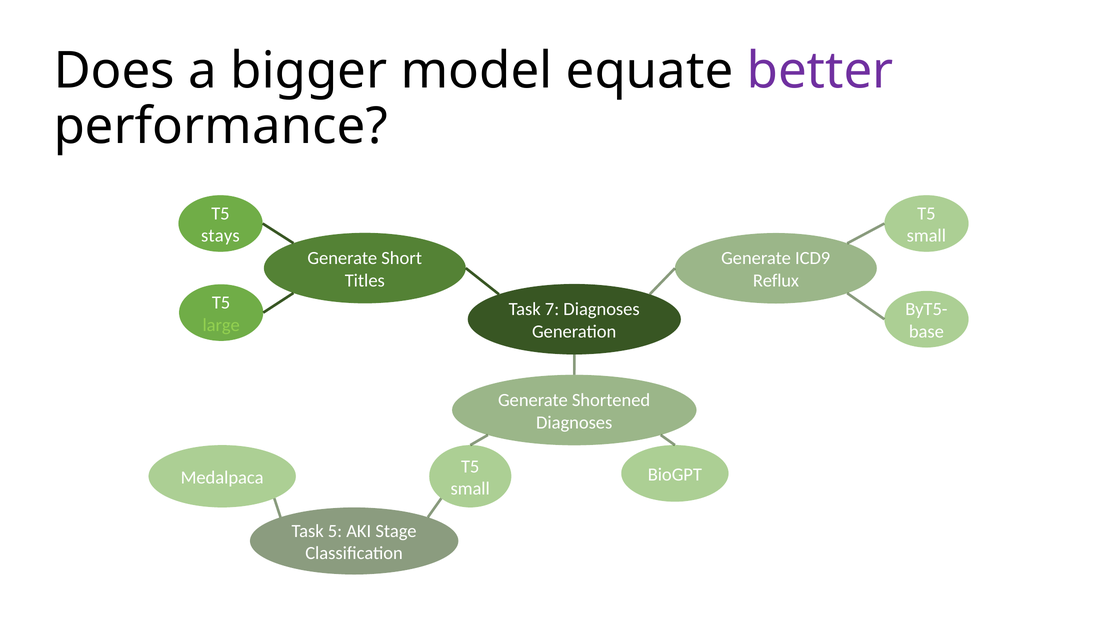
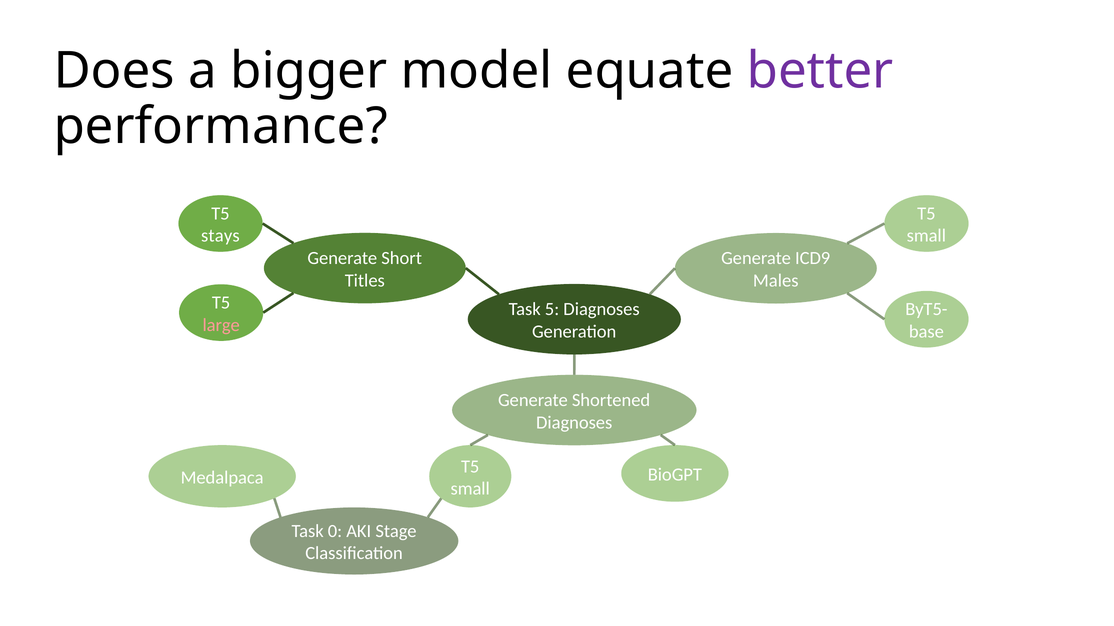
Reflux: Reflux -> Males (776, 281)
7: 7 -> 5 (552, 310)
large colour: light green -> pink (221, 325)
5: 5 -> 0 (335, 532)
